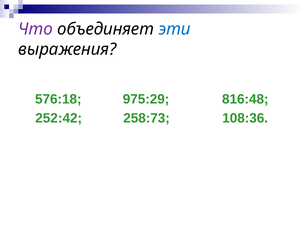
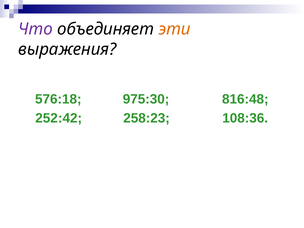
эти colour: blue -> orange (174, 29)
975:29: 975:29 -> 975:30 (146, 99)
258:73: 258:73 -> 258:23 (147, 118)
